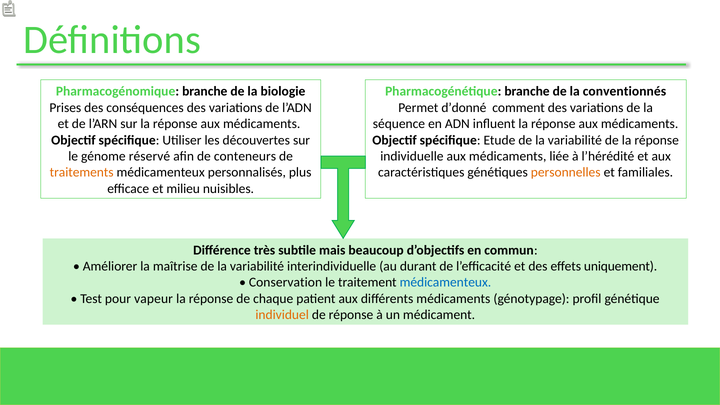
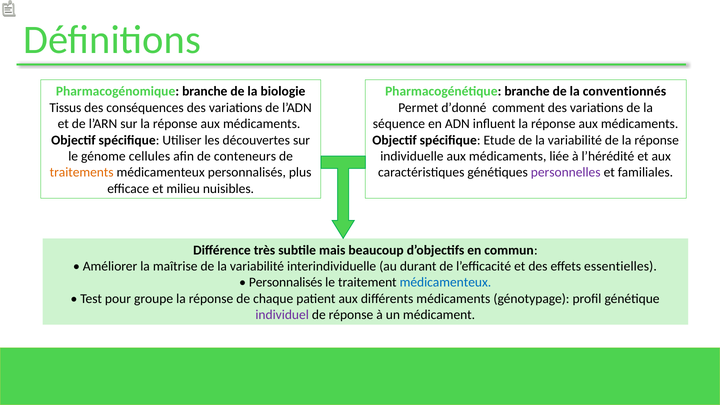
Prises: Prises -> Tissus (65, 108)
réservé: réservé -> cellules (149, 156)
personnelles colour: orange -> purple (566, 172)
uniquement: uniquement -> essentielles (620, 266)
Conservation: Conservation -> Personnalisés (286, 283)
vapeur: vapeur -> groupe (154, 299)
individuel colour: orange -> purple (282, 315)
